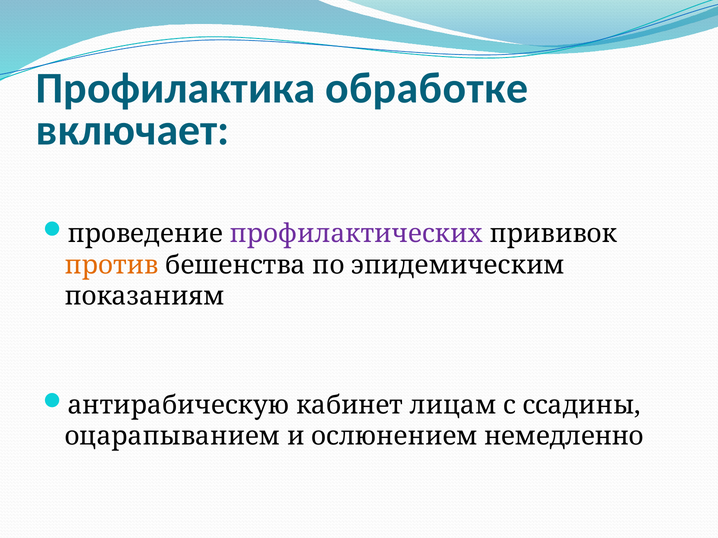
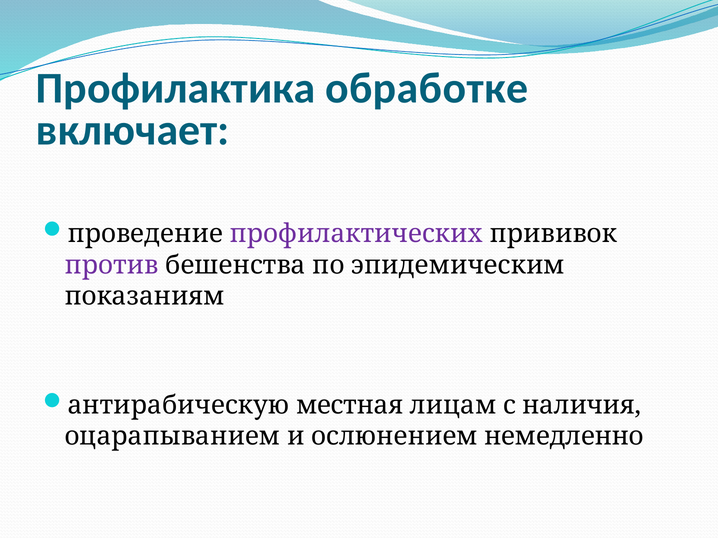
против colour: orange -> purple (112, 265)
кабинет: кабинет -> местная (350, 406)
ссадины: ссадины -> наличия (582, 406)
